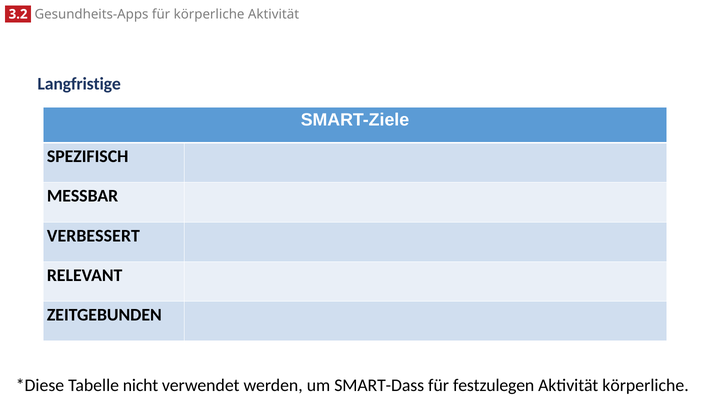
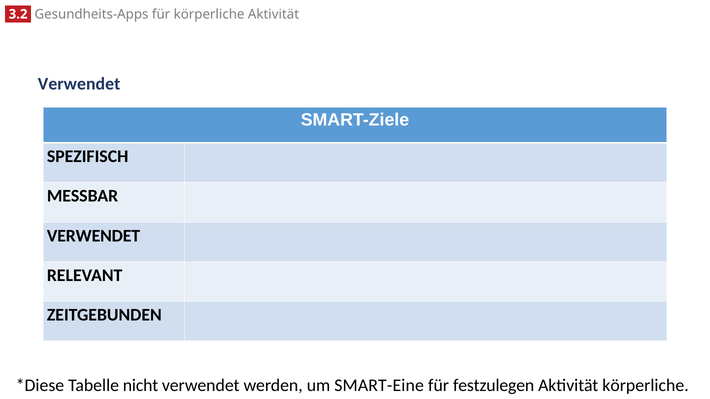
Langfristige: Langfristige -> Verwendet (79, 84)
VERBESSERT: VERBESSERT -> VERWENDET (94, 236)
SMART-Dass: SMART-Dass -> SMART-Eine (379, 386)
